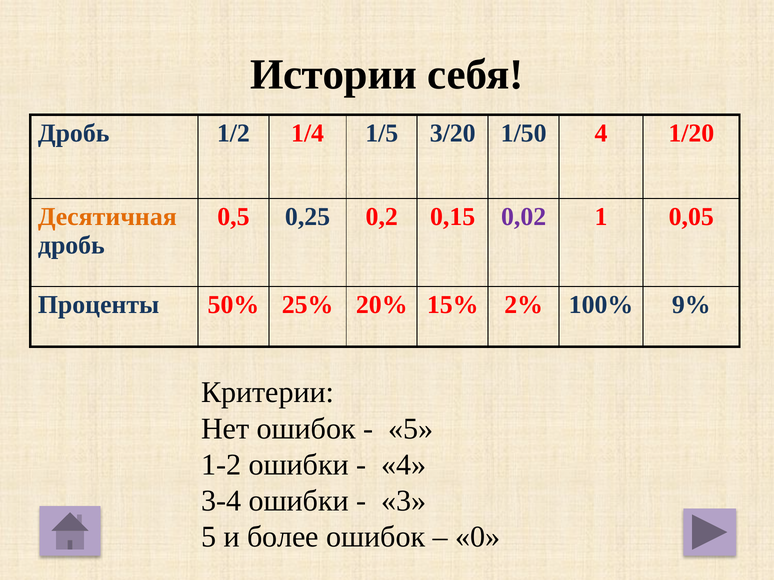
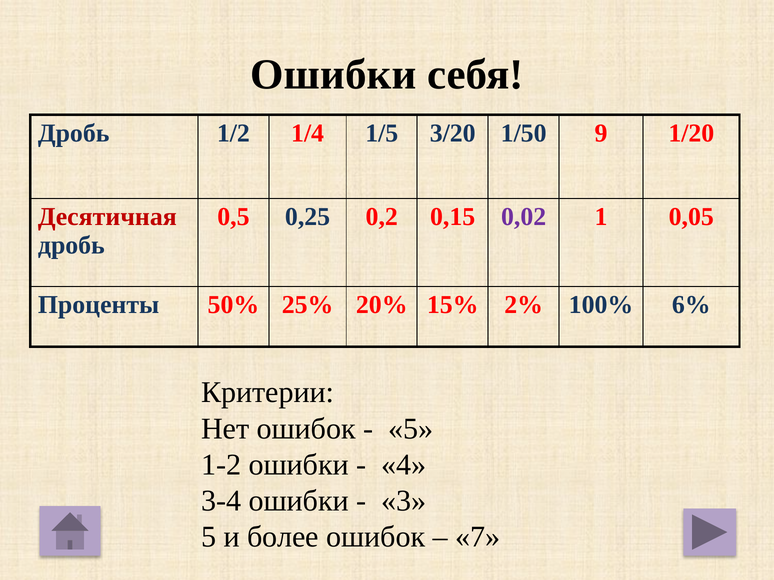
Истории: Истории -> Ошибки (333, 75)
1/50 4: 4 -> 9 (601, 133)
Десятичная colour: orange -> red (107, 217)
9%: 9% -> 6% (691, 305)
0: 0 -> 7 (478, 537)
